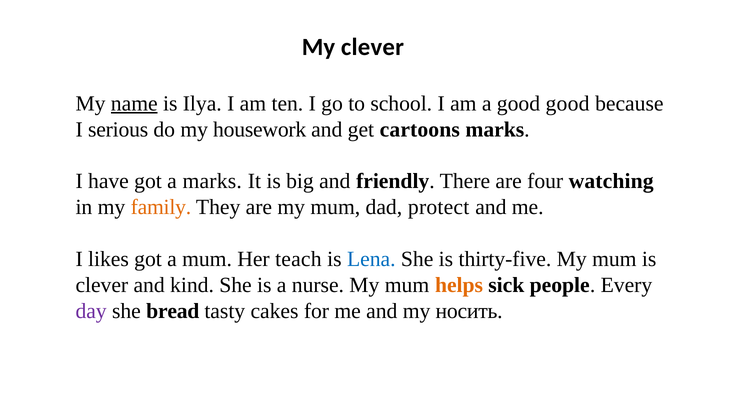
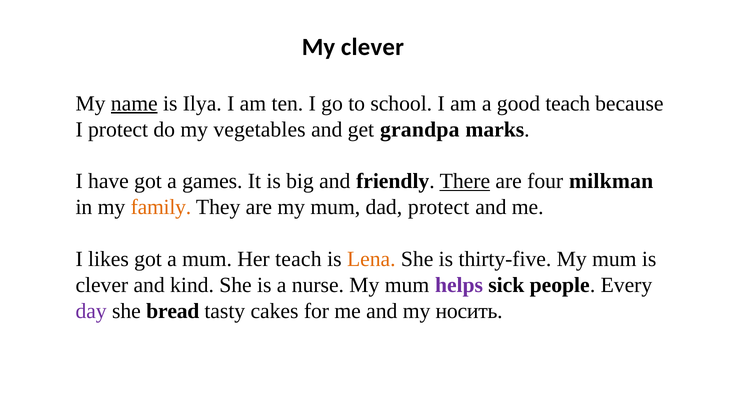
good good: good -> teach (568, 103)
I serious: serious -> protect (118, 129)
housework: housework -> vegetables (260, 129)
cartoons: cartoons -> grandpa (420, 129)
a marks: marks -> games (212, 181)
There underline: none -> present (465, 181)
watching: watching -> milkman (611, 181)
Lena colour: blue -> orange (371, 259)
helps colour: orange -> purple (459, 285)
